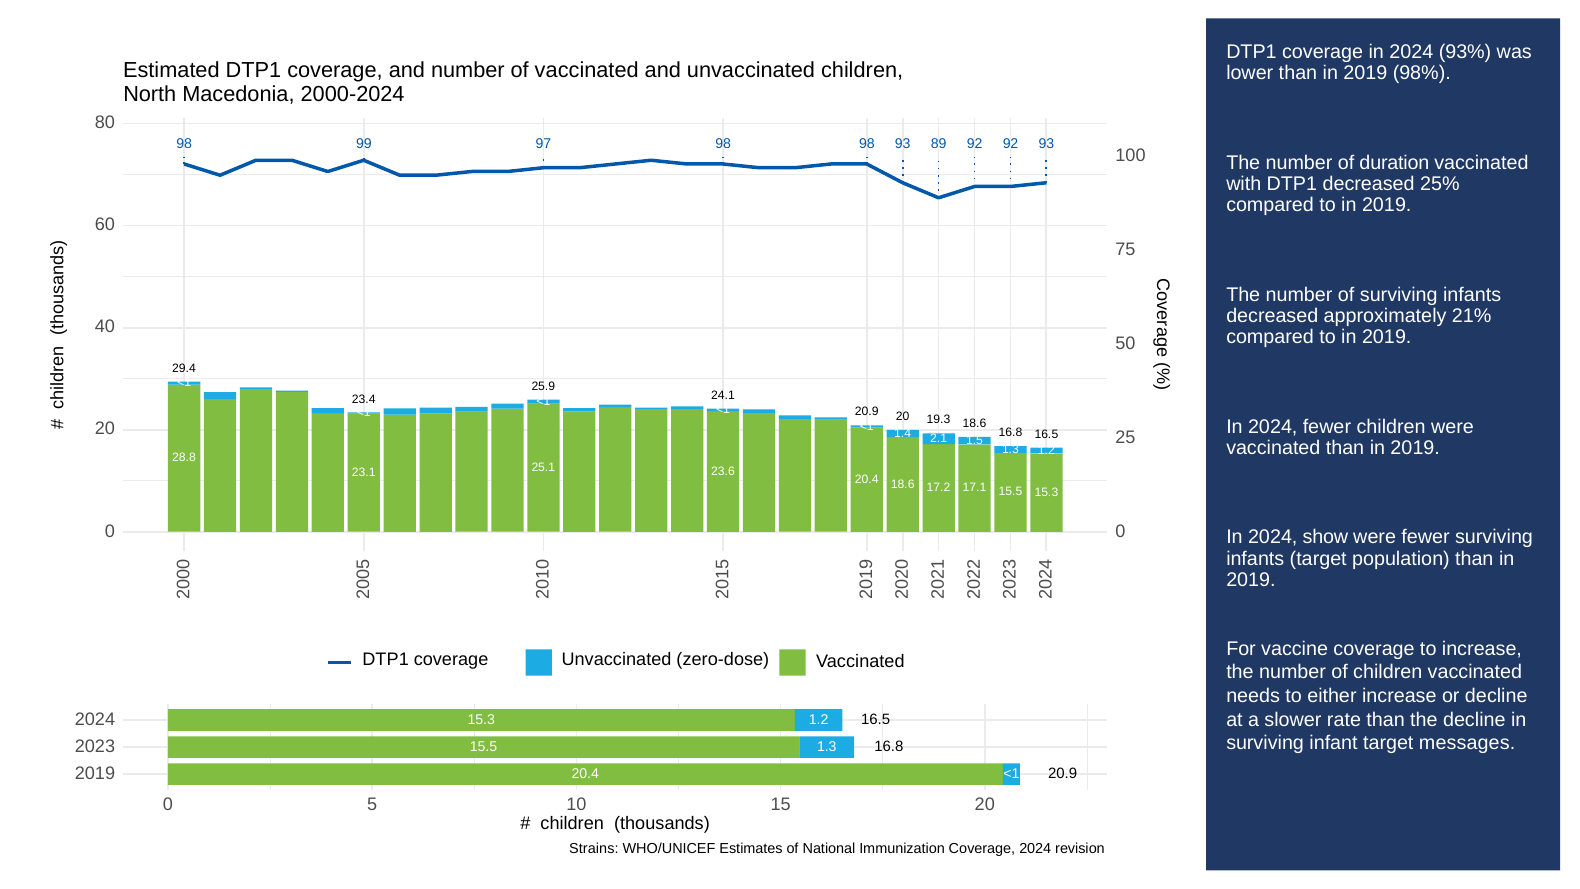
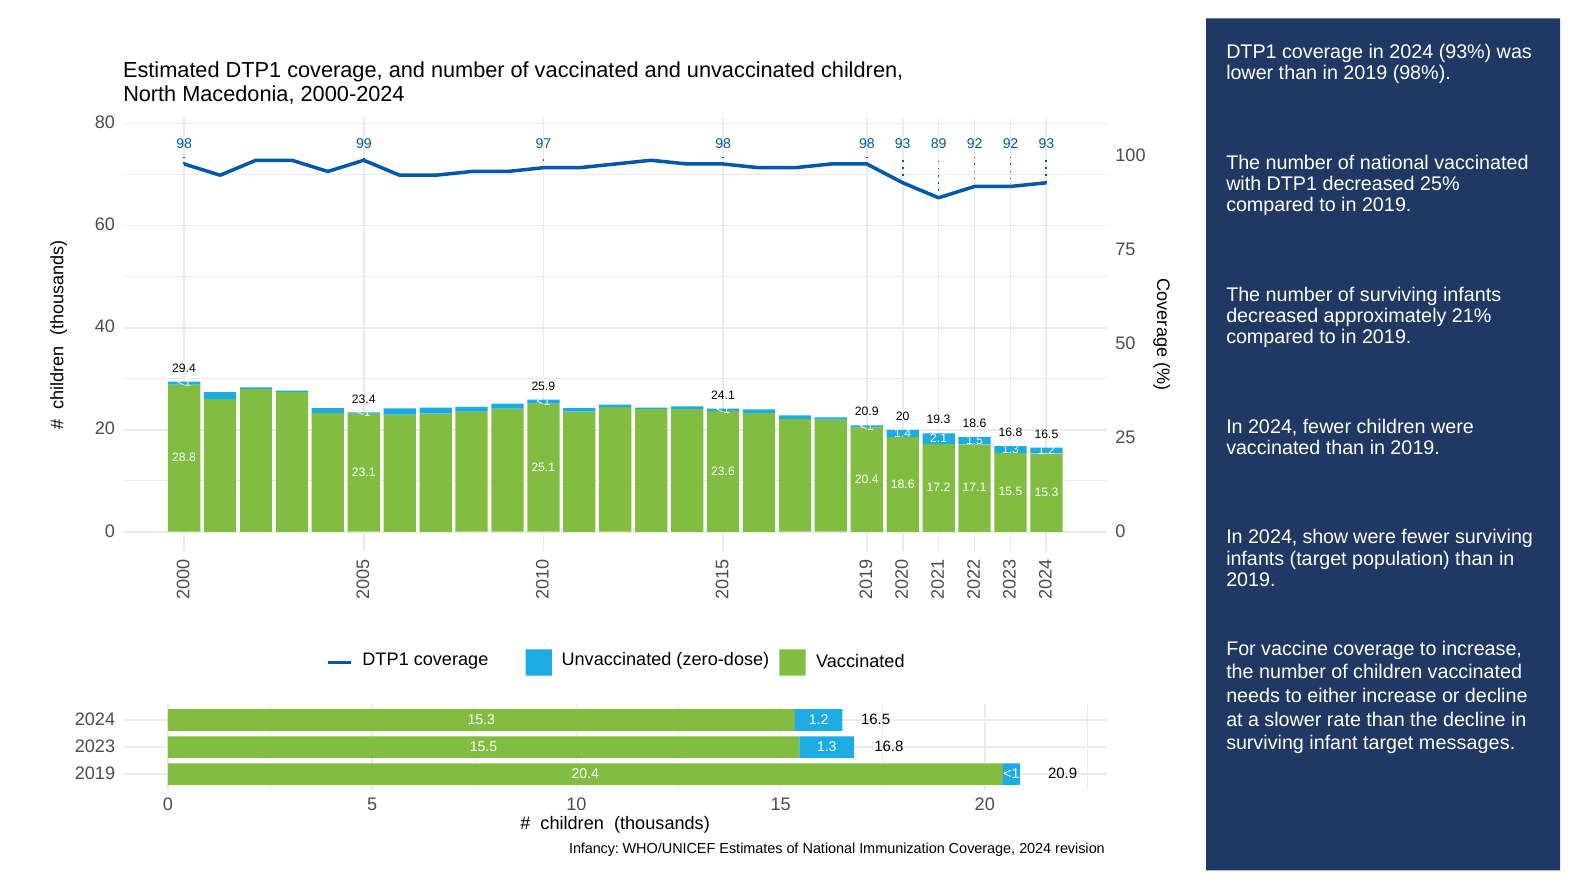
number of duration: duration -> national (1394, 163)
Strains: Strains -> Infancy (594, 849)
